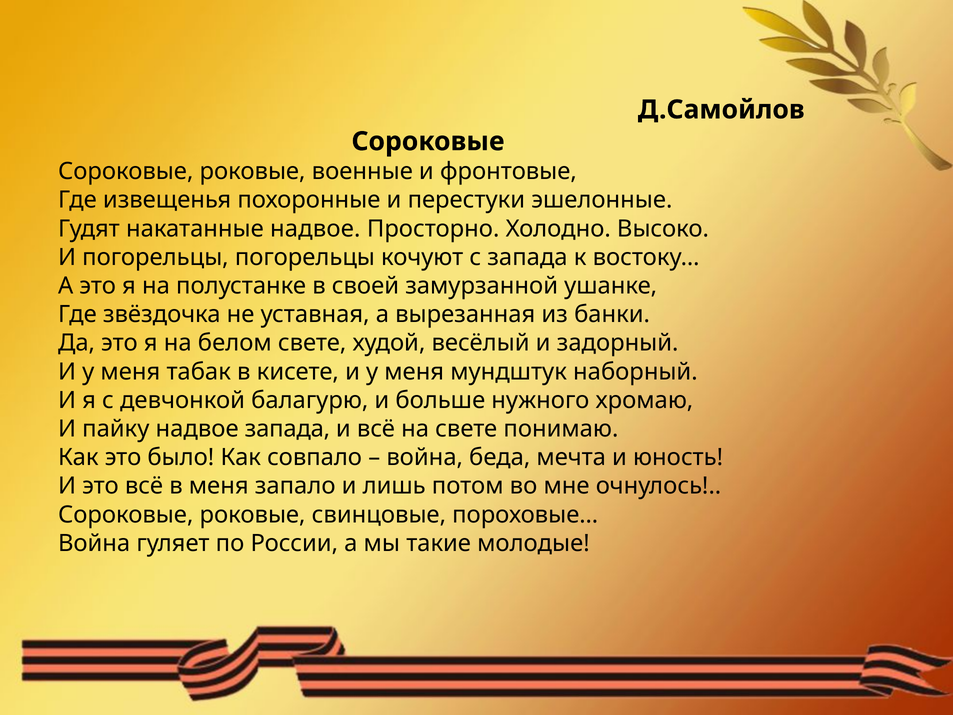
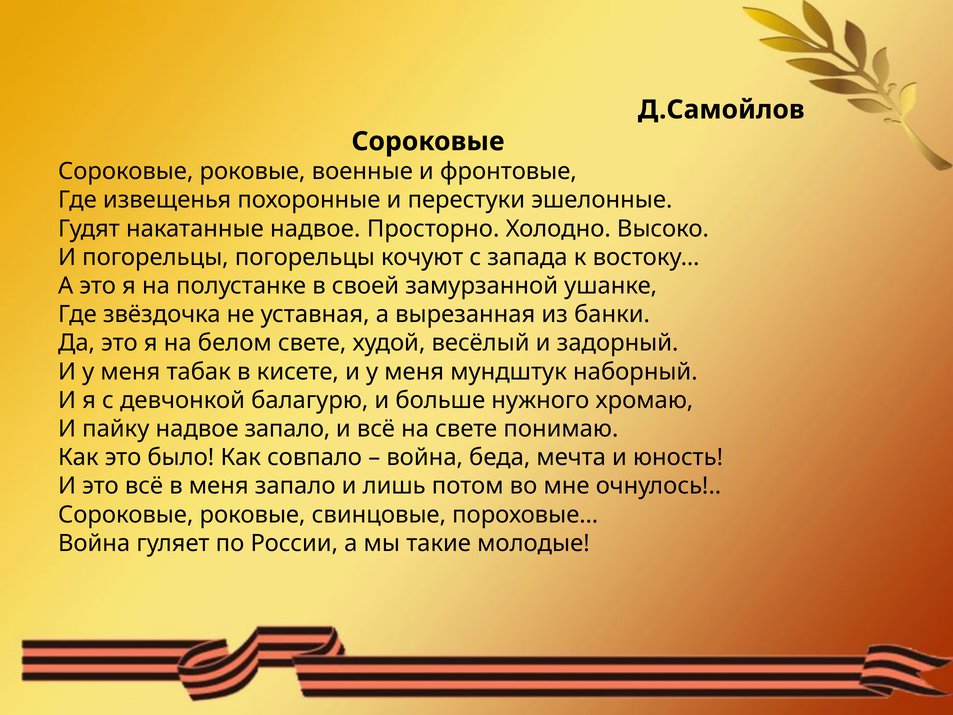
надвое запада: запада -> запало (287, 429)
